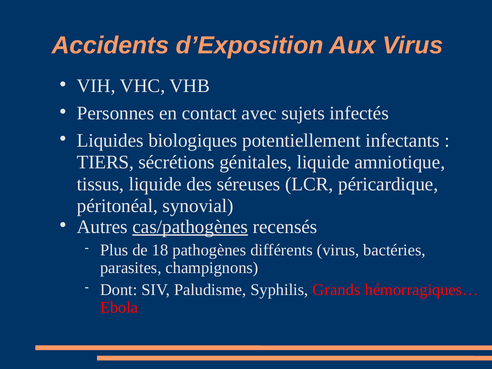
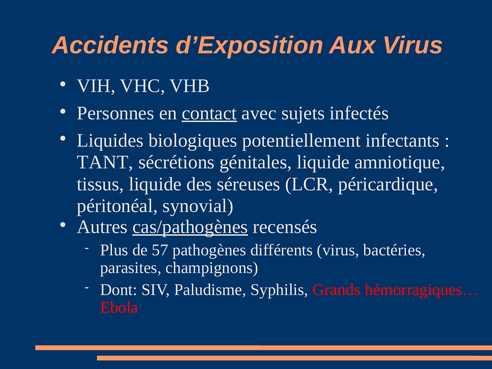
contact underline: none -> present (209, 113)
TIERS: TIERS -> TANT (105, 162)
18: 18 -> 57 (160, 250)
